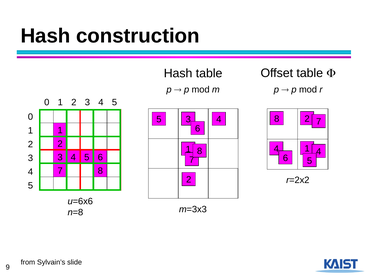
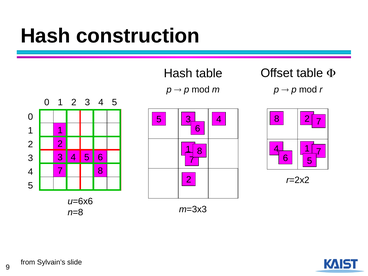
1 4: 4 -> 7 (319, 152)
